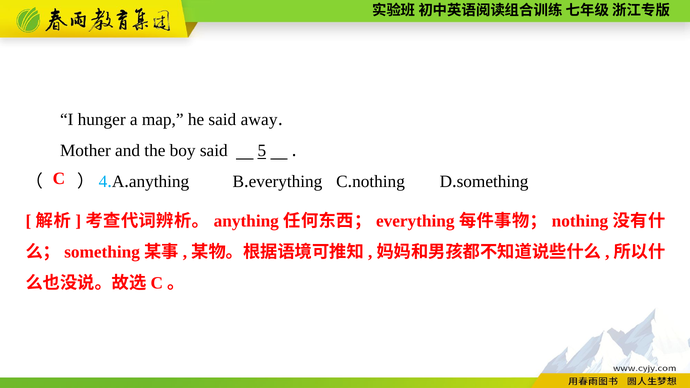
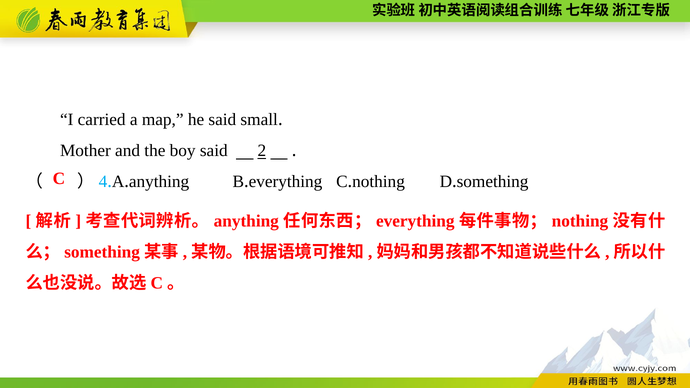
hunger: hunger -> carried (102, 120)
away: away -> small (259, 120)
5: 5 -> 2 (262, 151)
